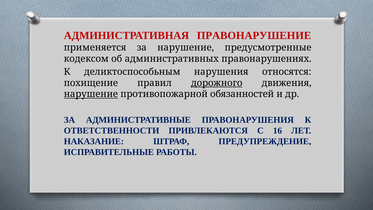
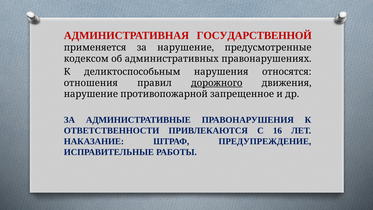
ПРАВОНАРУШЕНИЕ: ПРАВОНАРУШЕНИЕ -> ГОСУДАРСТВЕННОЙ (254, 35)
похищение: похищение -> отношения (91, 83)
нарушение underline: present -> none (91, 94)
обязанностей: обязанностей -> запрещенное (242, 94)
